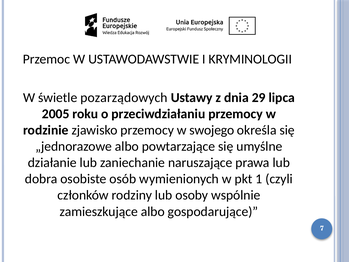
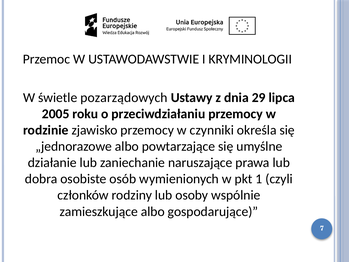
swojego: swojego -> czynniki (212, 130)
